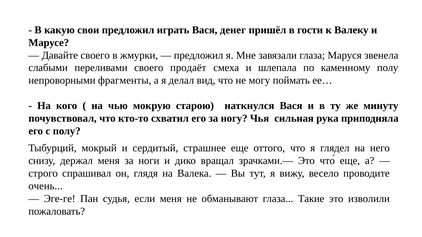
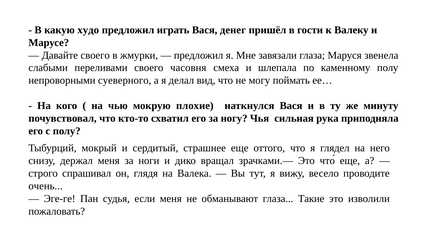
свои: свои -> худо (88, 30)
продаёт: продаёт -> часовня (188, 68)
фрагменты: фрагменты -> суеверного (125, 81)
старою: старою -> плохие (195, 106)
